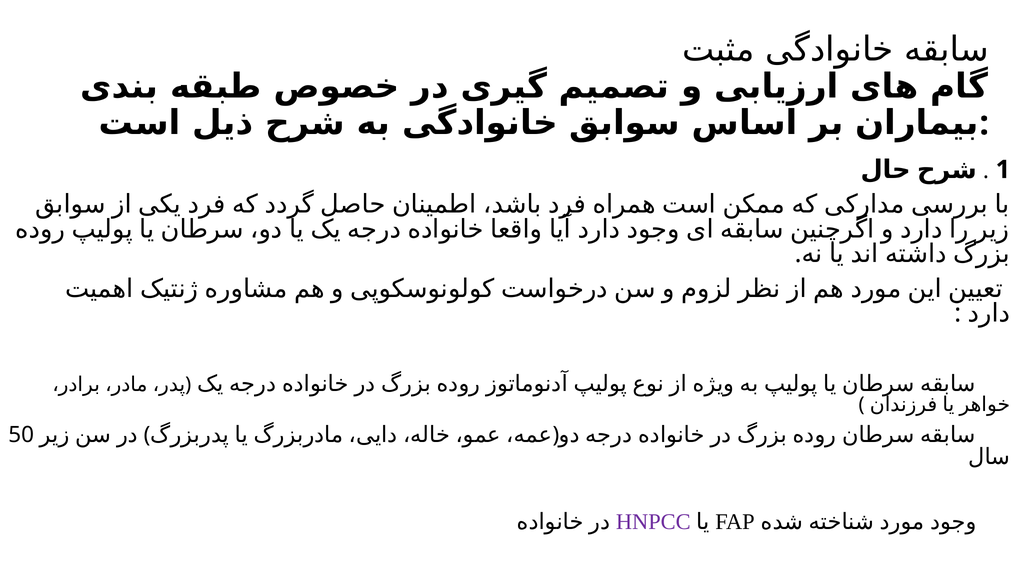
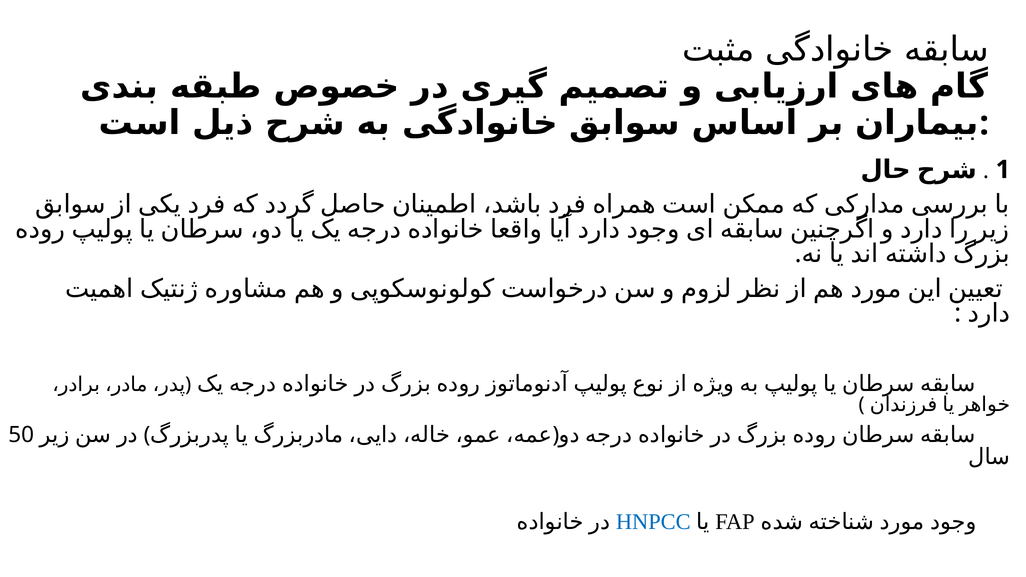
HNPCC colour: purple -> blue (653, 522)
